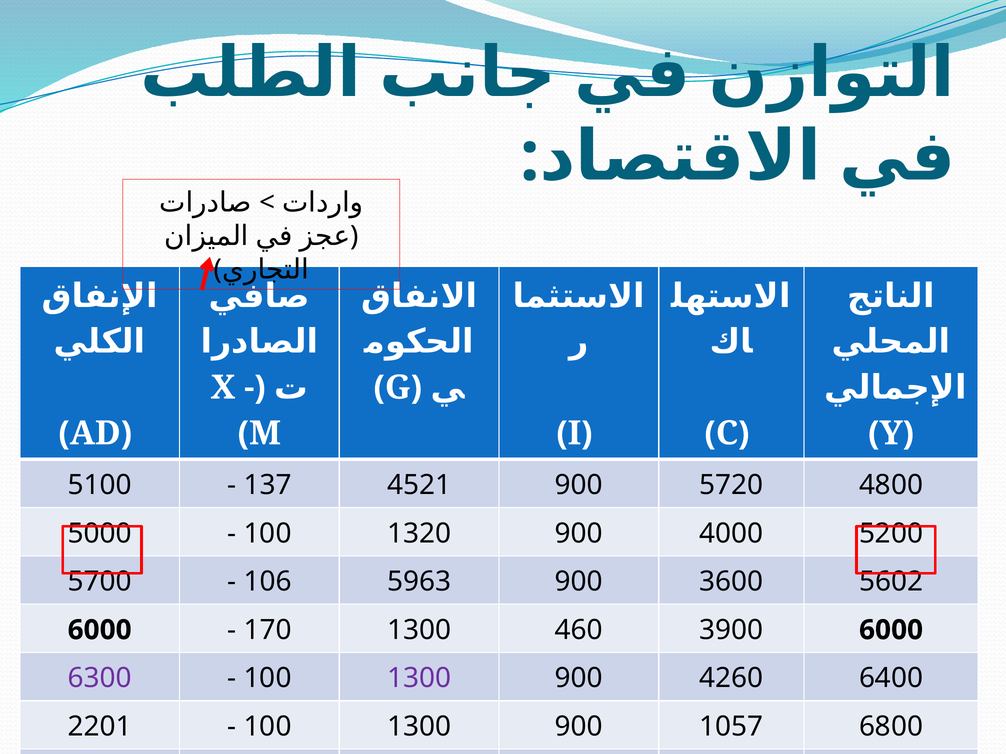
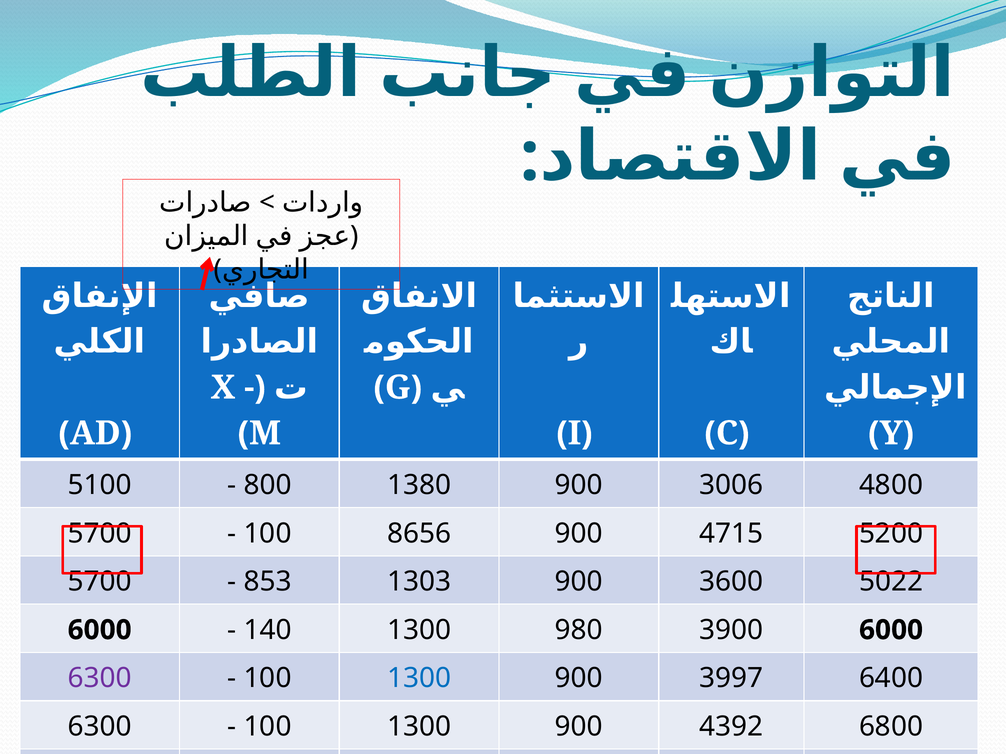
137: 137 -> 800 (268, 485)
4521: 4521 -> 1380 (419, 485)
5720: 5720 -> 3006 (731, 485)
5000: 5000 -> 5700 (100, 534)
1320: 1320 -> 8656 (419, 534)
4000: 4000 -> 4715 (731, 534)
106: 106 -> 853 (268, 582)
5963: 5963 -> 1303 (419, 582)
5602: 5602 -> 5022 (891, 582)
460: 460 -> 980 (579, 630)
170: 170 -> 140 (268, 630)
1300 colour: purple -> blue (419, 679)
4260: 4260 -> 3997 (731, 679)
2201: 2201 -> 6300 (100, 727)
1057: 1057 -> 4392 (731, 727)
